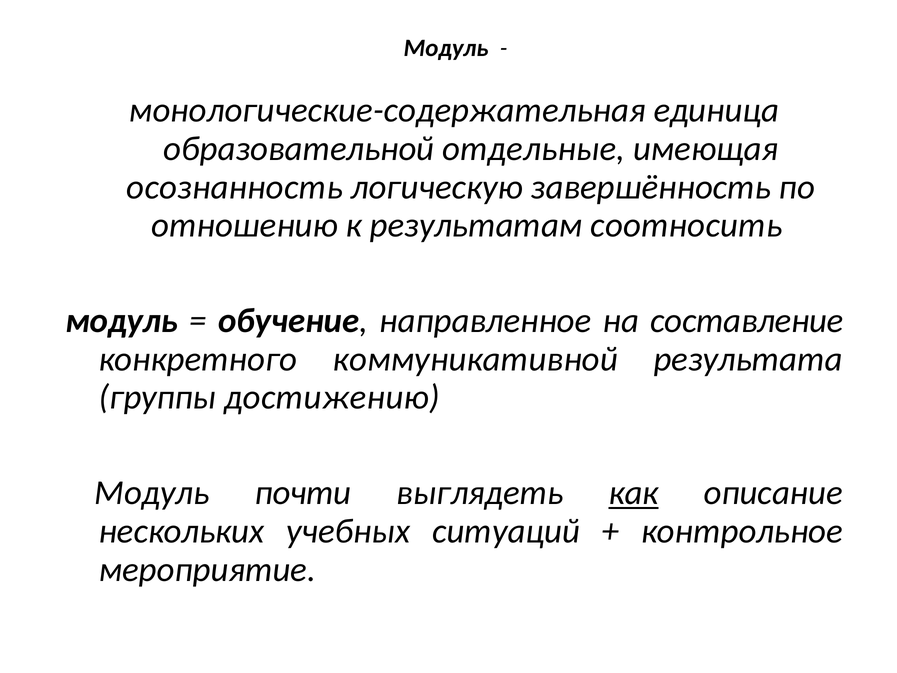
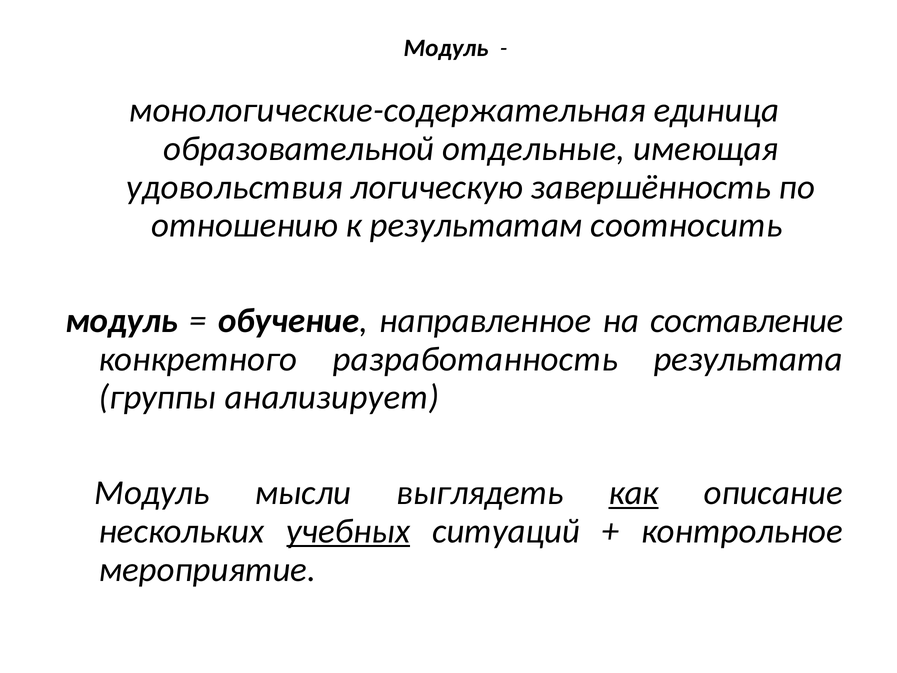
осознанность: осознанность -> удовольствия (235, 187)
коммуникативной: коммуникативной -> разработанность (475, 359)
достижению: достижению -> анализирует (332, 397)
почти: почти -> мысли (303, 493)
учебных underline: none -> present (348, 531)
